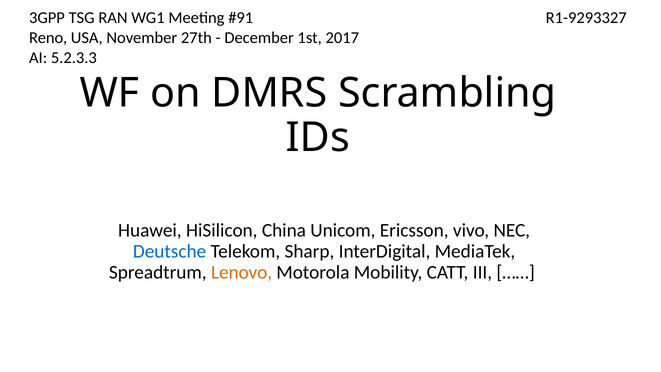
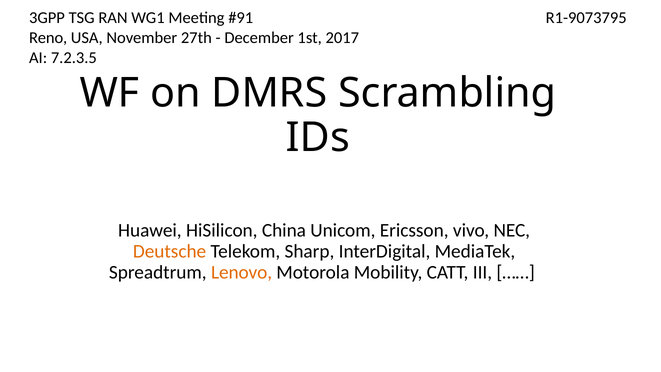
R1-9293327: R1-9293327 -> R1-9073795 (586, 18)
5.2.3.3: 5.2.3.3 -> 7.2.3.5 (74, 58)
Deutsche colour: blue -> orange (170, 251)
